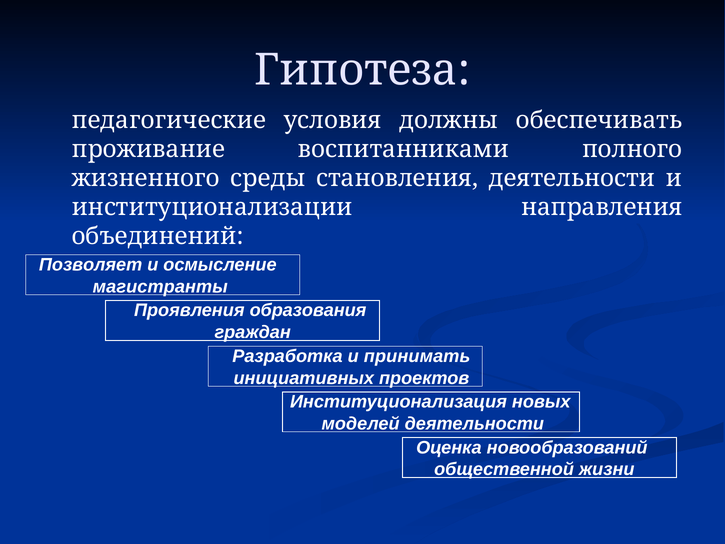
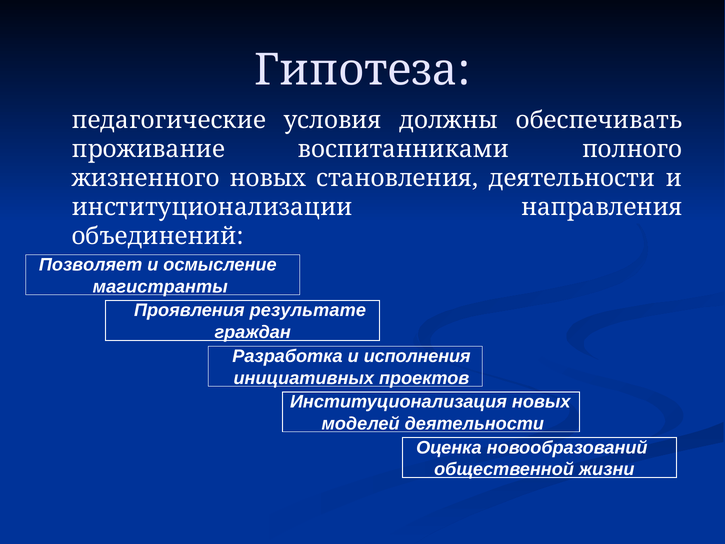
жизненного среды: среды -> новых (268, 178)
образования: образования -> результате (308, 310)
принимать: принимать -> исполнения (417, 356)
